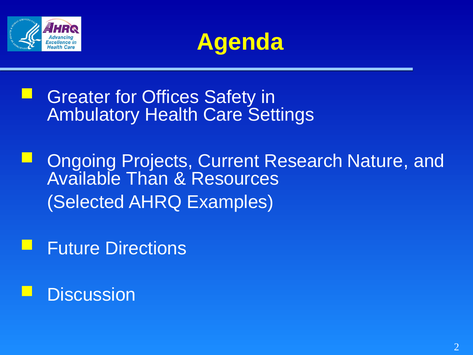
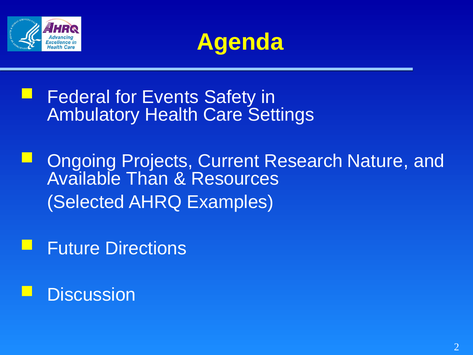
Greater: Greater -> Federal (79, 97)
Offices: Offices -> Events (170, 97)
